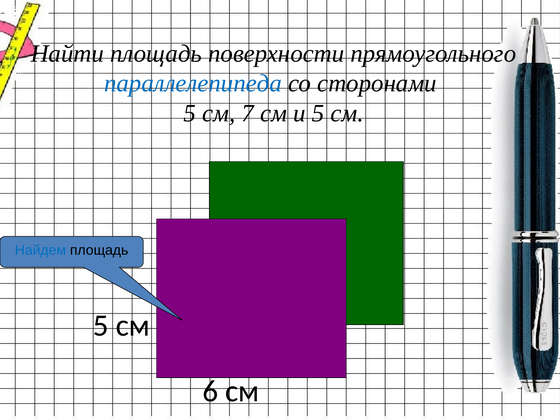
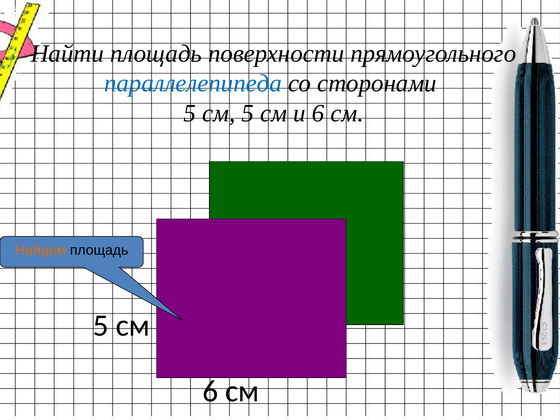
см 7: 7 -> 5 (248, 113)
и 5: 5 -> 6 (318, 113)
Найдем colour: blue -> orange (40, 250)
